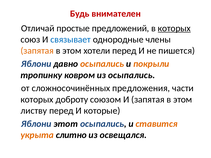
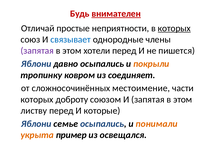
внимателен underline: none -> present (116, 14)
предложений: предложений -> неприятности (121, 28)
запятая colour: orange -> purple (37, 51)
осыпались colour: orange -> black (102, 64)
из осыпались: осыпались -> соединяет (132, 75)
предложения: предложения -> местоимение (141, 88)
этот: этот -> семье (66, 124)
ставится: ставится -> понимали (157, 124)
слитно: слитно -> пример (71, 135)
